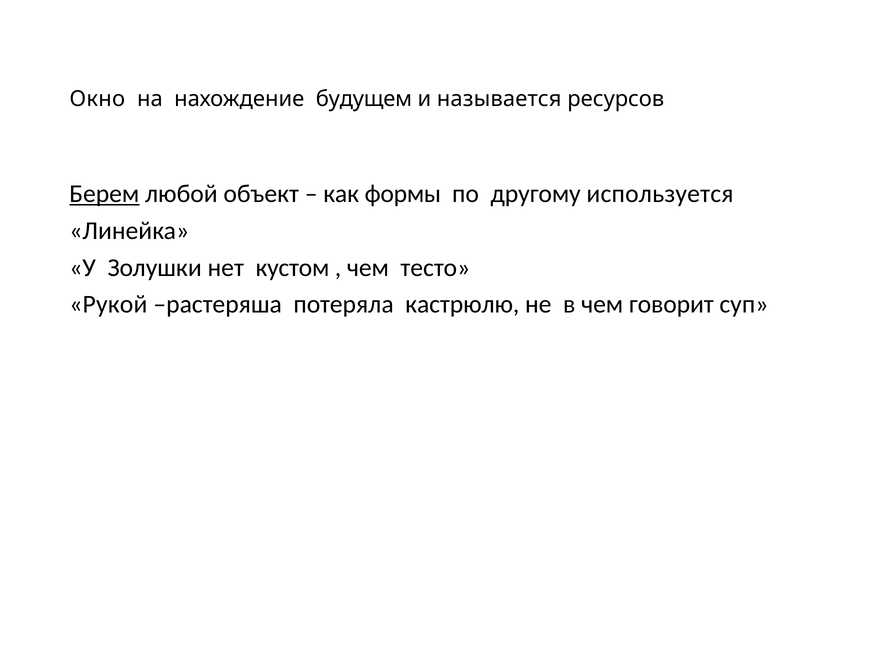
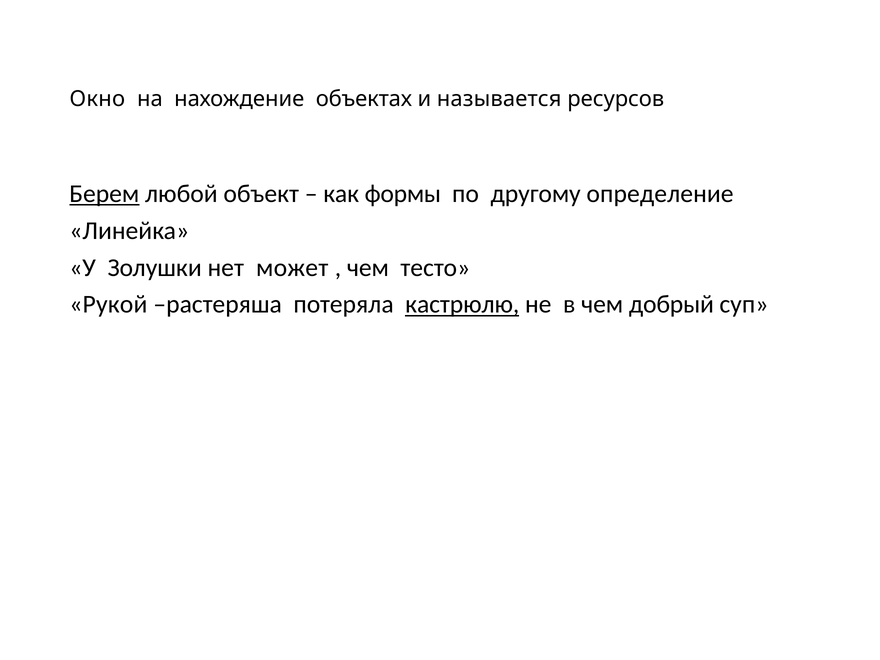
будущем: будущем -> объектах (364, 99)
используется: используется -> определение (660, 194)
кустом: кустом -> может (292, 268)
кастрюлю underline: none -> present (462, 304)
говорит: говорит -> добрый (671, 304)
